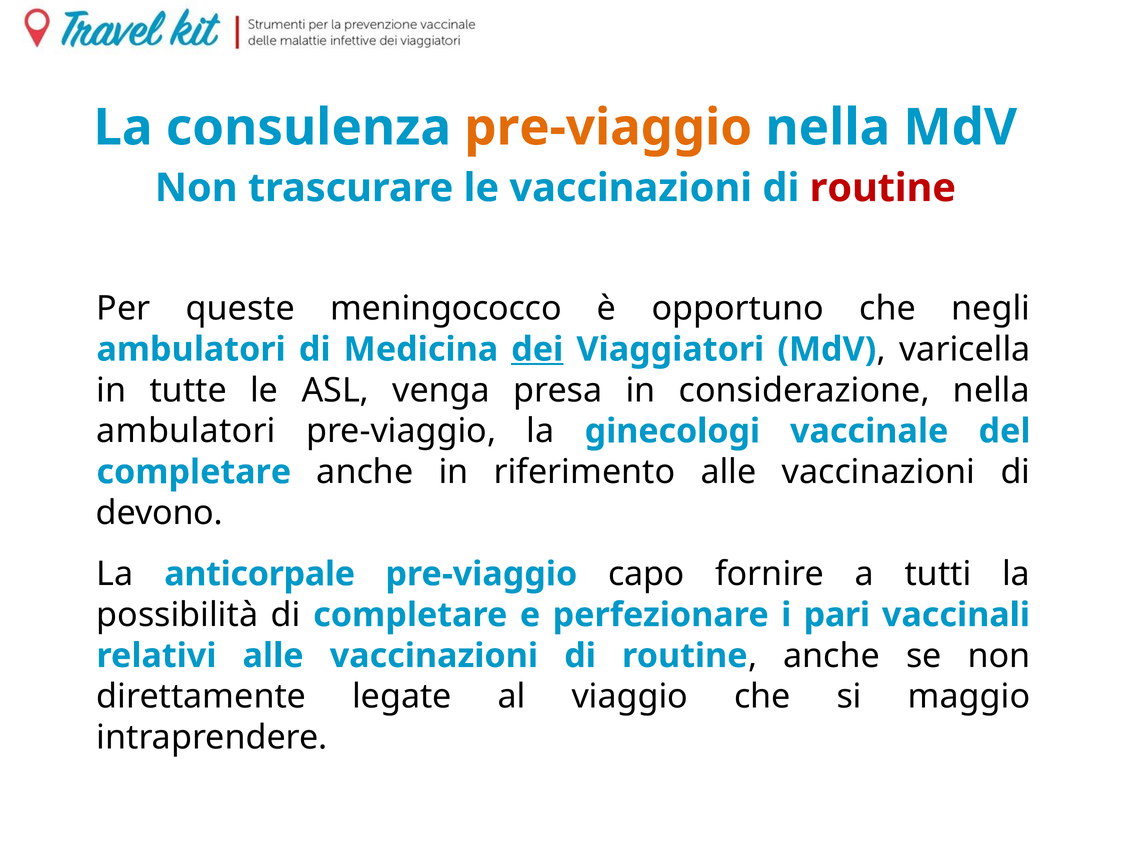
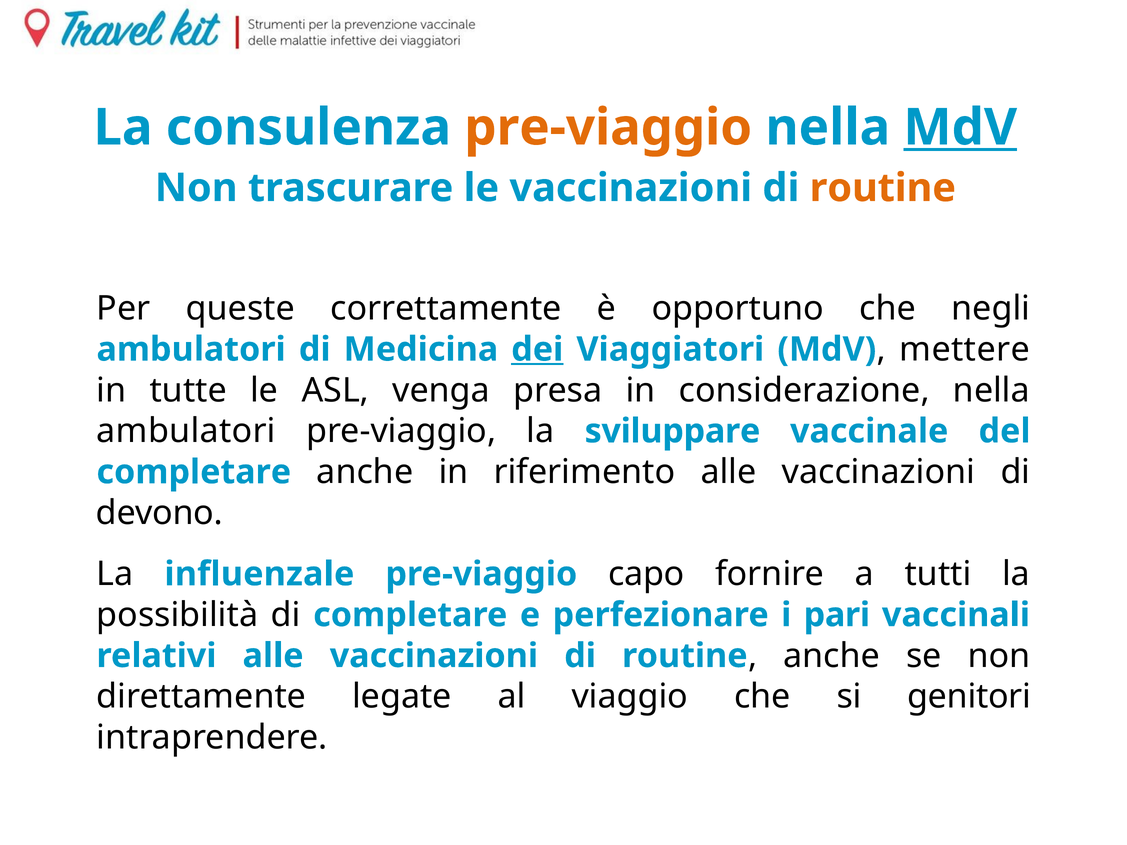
MdV underline: none -> present (960, 128)
routine colour: red -> orange (883, 188)
meningococco: meningococco -> correttamente (446, 309)
varicella: varicella -> mettere (965, 350)
ginecologi: ginecologi -> sviluppare (672, 431)
anticorpale: anticorpale -> influenzale (259, 574)
maggio: maggio -> genitori (969, 697)
